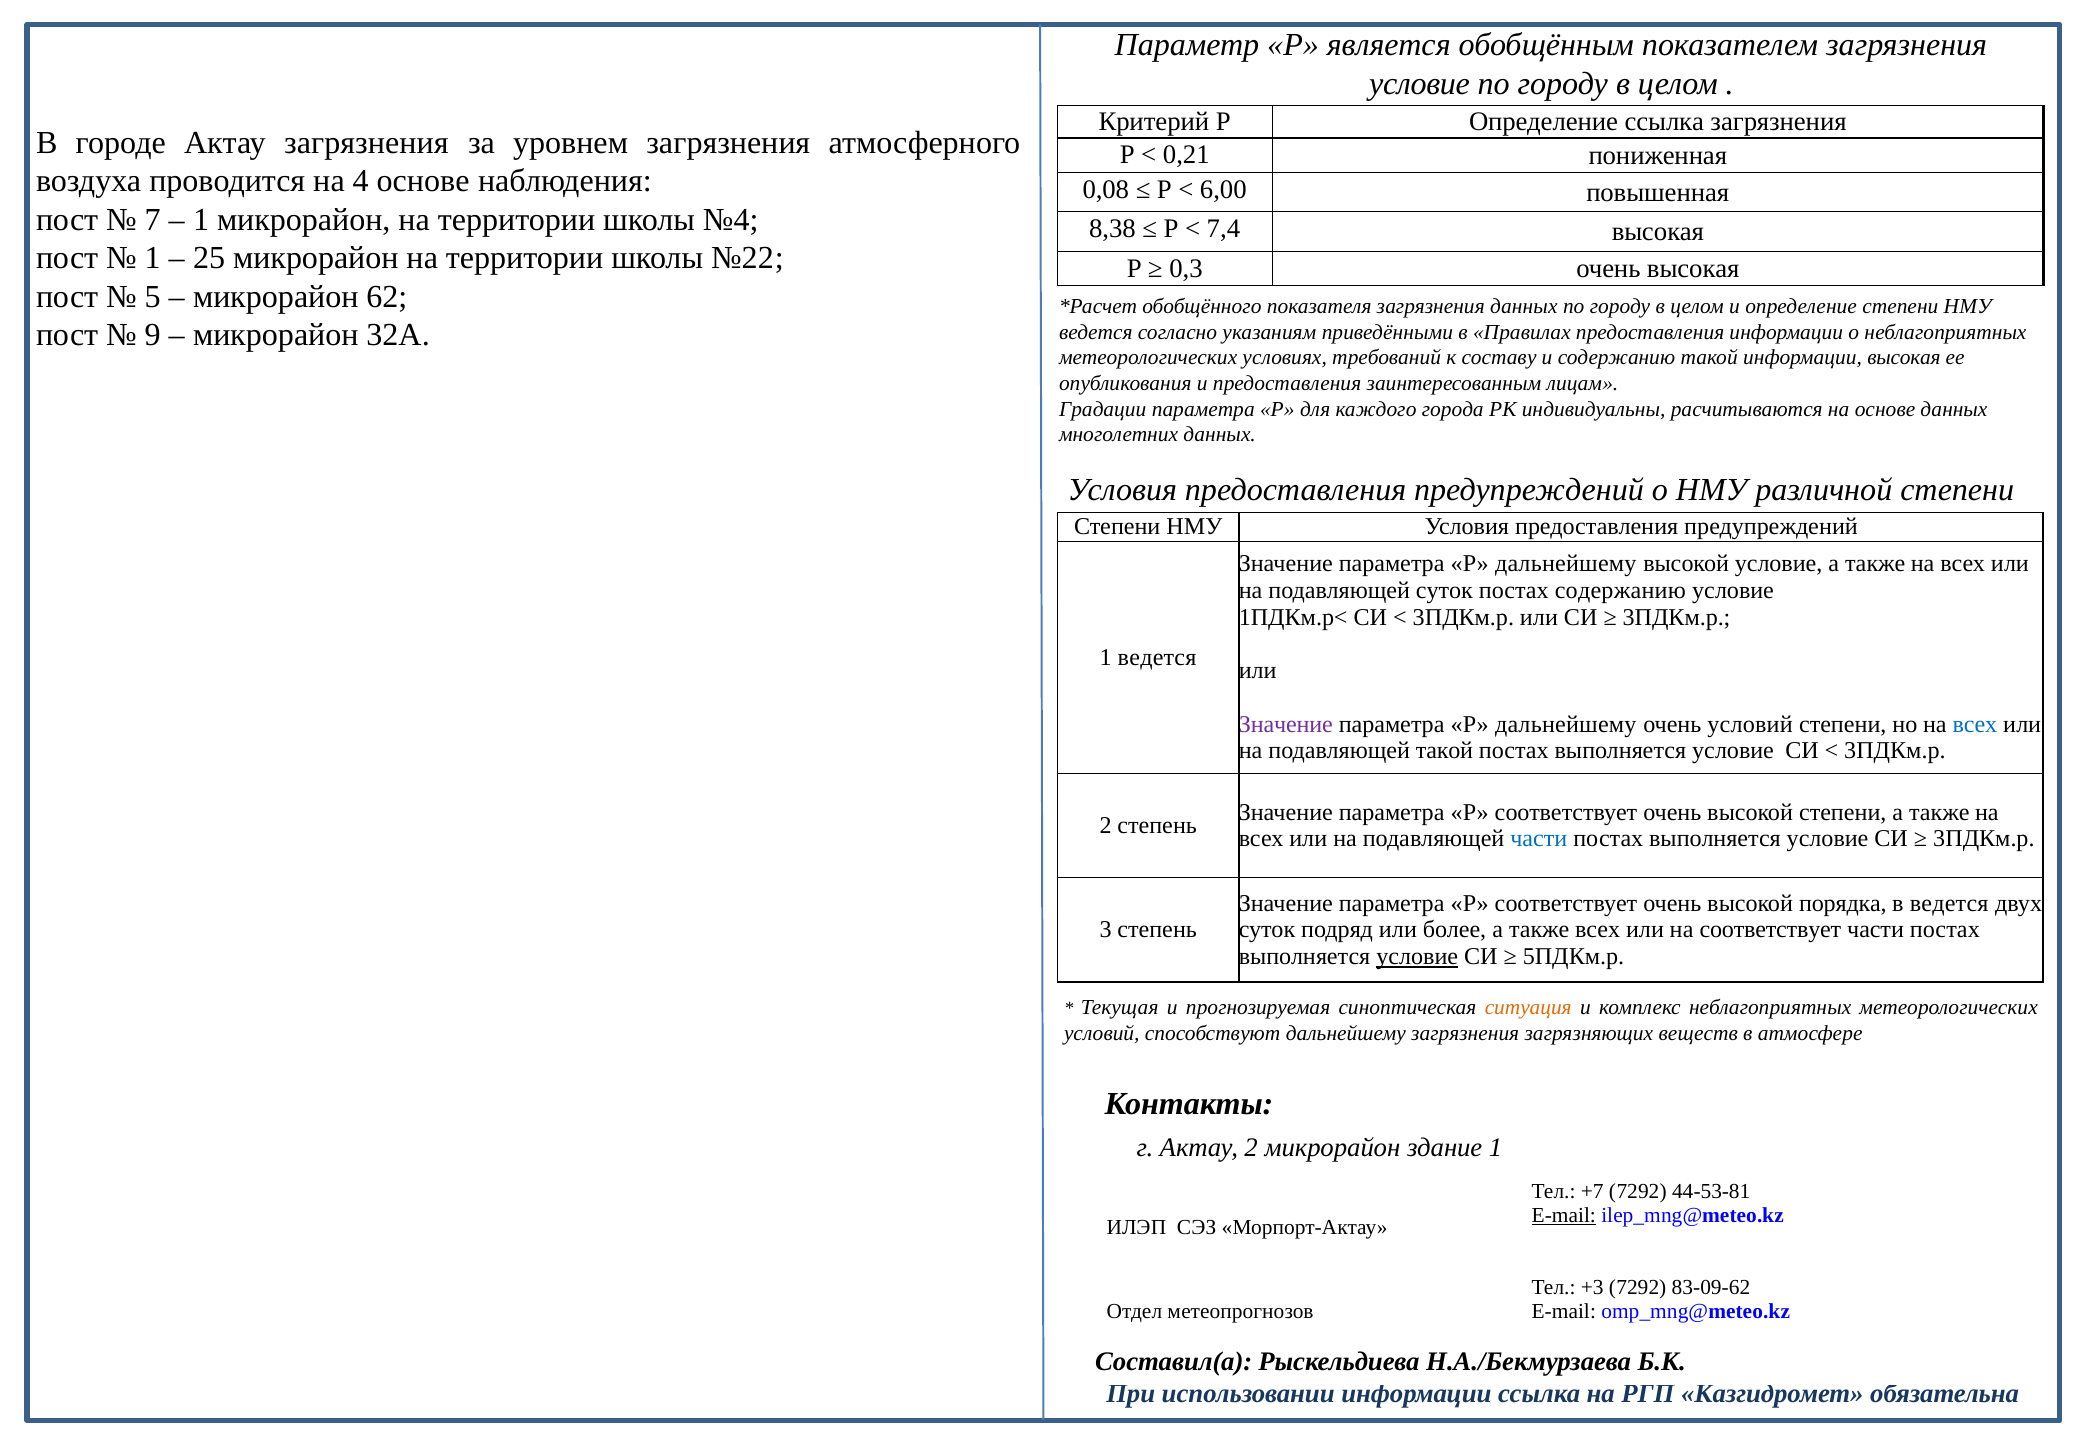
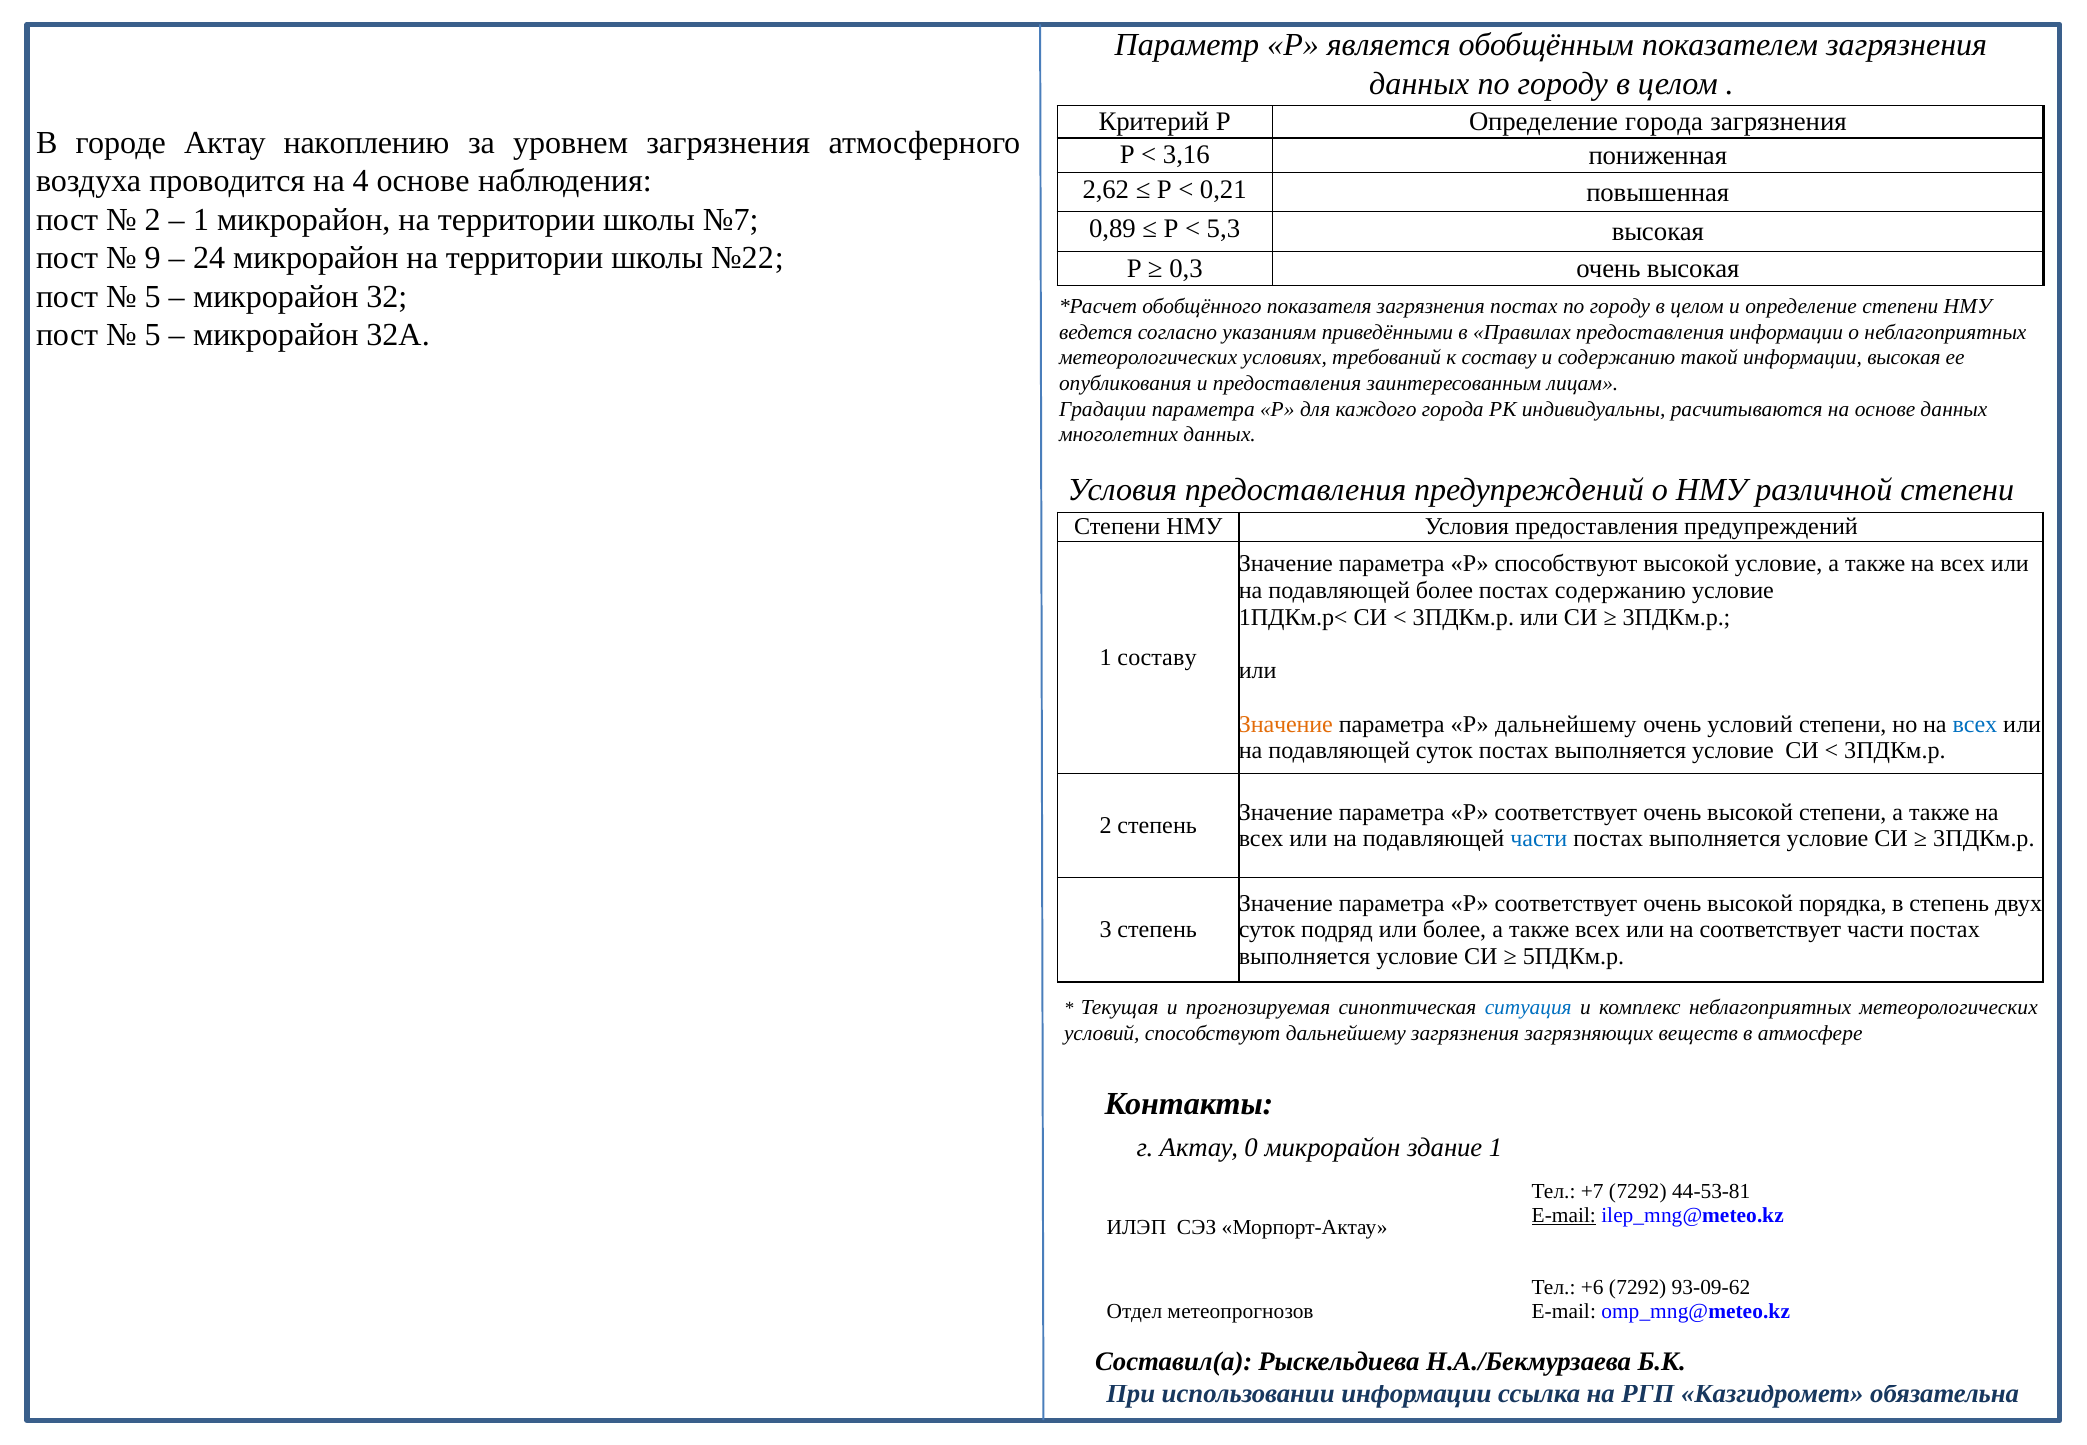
условие: условие -> данных (1419, 84)
Определение ссылка: ссылка -> города (1664, 122)
Актау загрязнения: загрязнения -> накоплению (367, 142)
0,21: 0,21 -> 3,16 (1186, 155)
0,08: 0,08 -> 2,62 (1106, 189)
6,00: 6,00 -> 0,21 (1223, 189)
7: 7 -> 2 (153, 220)
№4: №4 -> №7 (731, 220)
8,38: 8,38 -> 0,89 (1112, 229)
7,4: 7,4 -> 5,3 (1223, 229)
1: 1 -> 9 (153, 258)
25: 25 -> 24 (209, 258)
62: 62 -> 32 (387, 297)
загрязнения данных: данных -> постах (1524, 307)
9: 9 -> 5 (153, 335)
дальнейшему: дальнейшему -> способствуют (1566, 564)
подавляющей суток: суток -> более (1445, 591)
1 ведется: ведется -> составу (1157, 657)
Значение colour: purple -> orange (1286, 724)
подавляющей такой: такой -> суток (1444, 751)
в ведется: ведется -> степень (1949, 903)
условие underline: present -> none (1417, 957)
ситуация colour: orange -> blue (1528, 1007)
Актау 2: 2 -> 0 (1251, 1148)
+3: +3 -> +6 (1592, 1288)
83-09-62: 83-09-62 -> 93-09-62 (1711, 1288)
